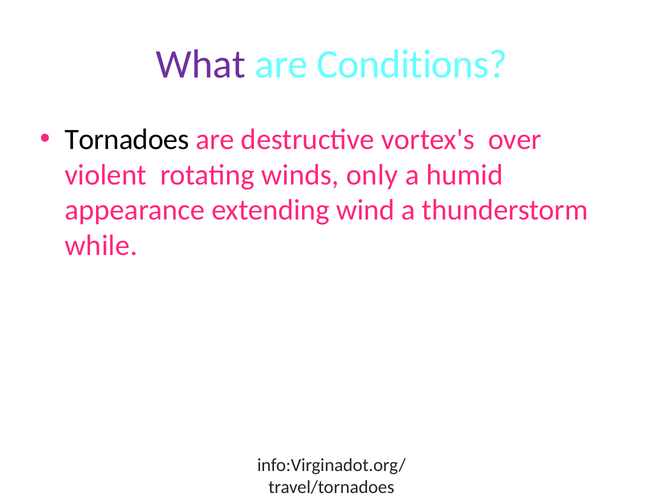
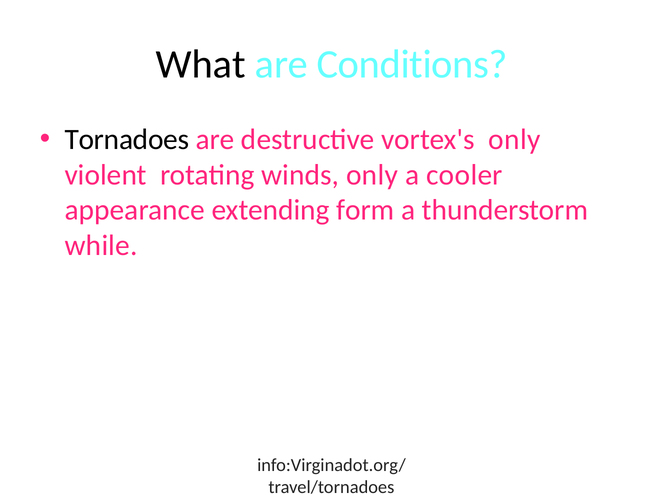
What colour: purple -> black (201, 64)
vortex's over: over -> only (514, 139)
humid: humid -> cooler (464, 175)
wind: wind -> form (365, 210)
